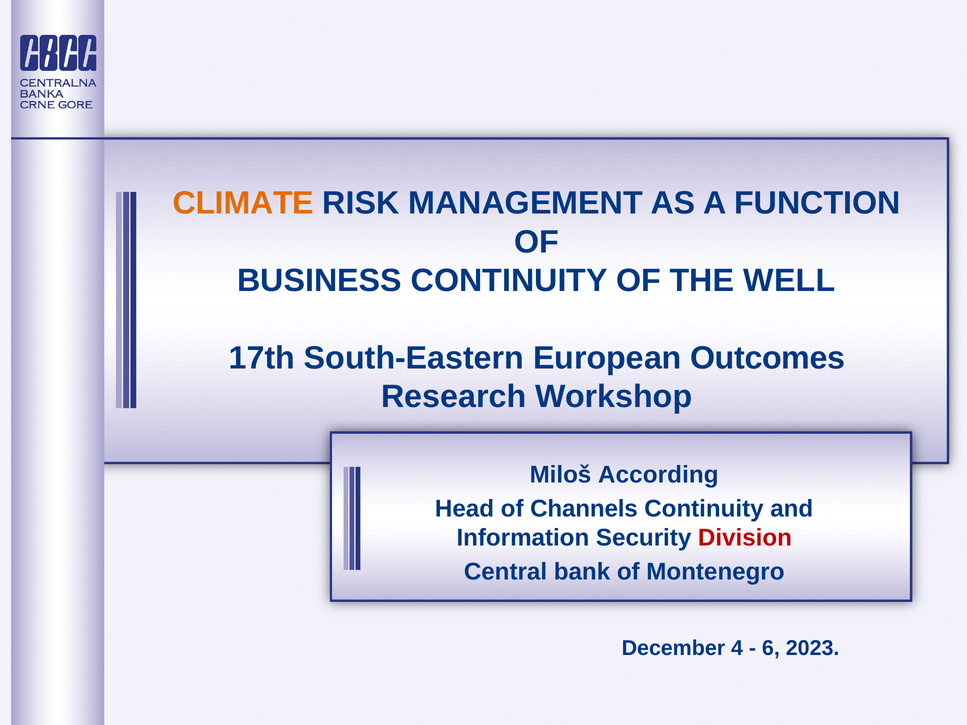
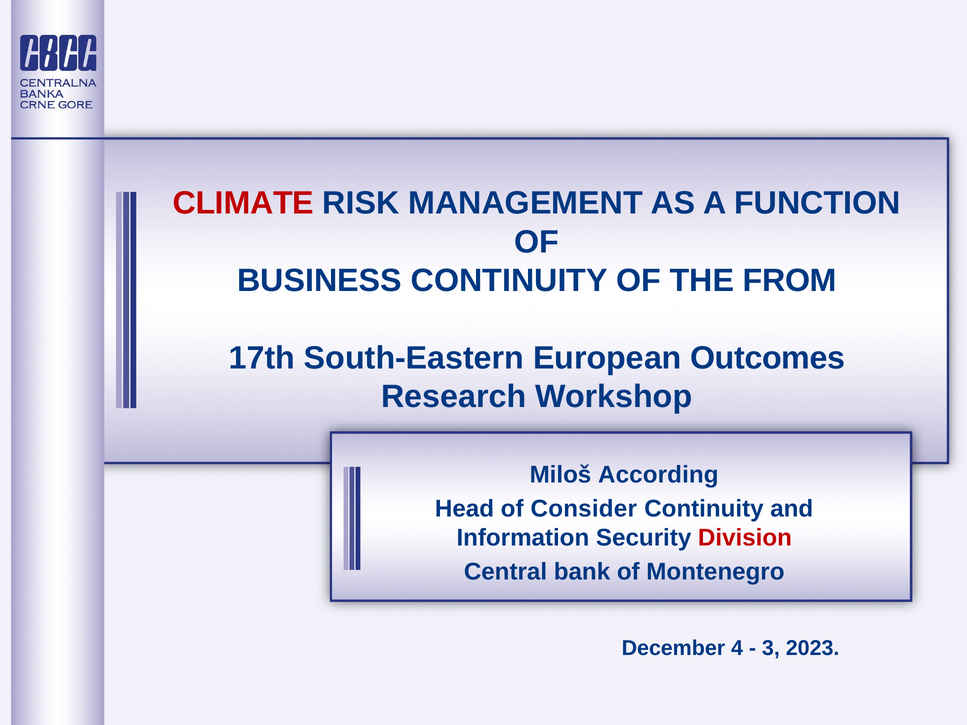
CLIMATE colour: orange -> red (243, 203)
WELL: WELL -> FROM (790, 281)
Channels: Channels -> Consider (584, 509)
6: 6 -> 3 (771, 648)
